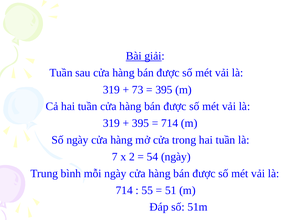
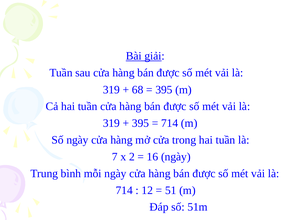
73: 73 -> 68 (138, 90)
54: 54 -> 16 (152, 157)
55: 55 -> 12 (147, 190)
